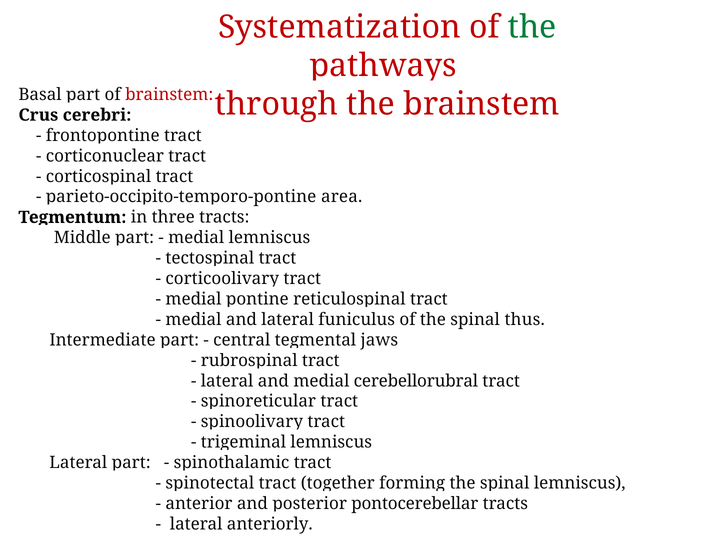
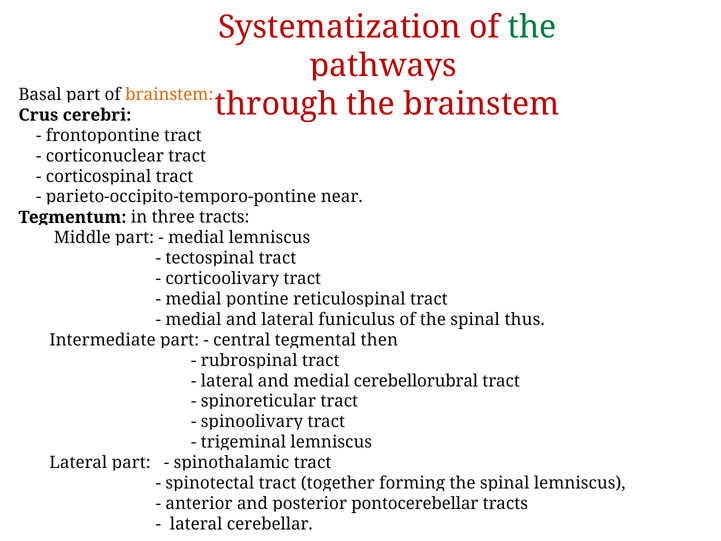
brainstem colour: red -> orange (169, 95)
area: area -> near (342, 197)
jaws: jaws -> then (379, 340)
anteriorly: anteriorly -> cerebellar (270, 524)
